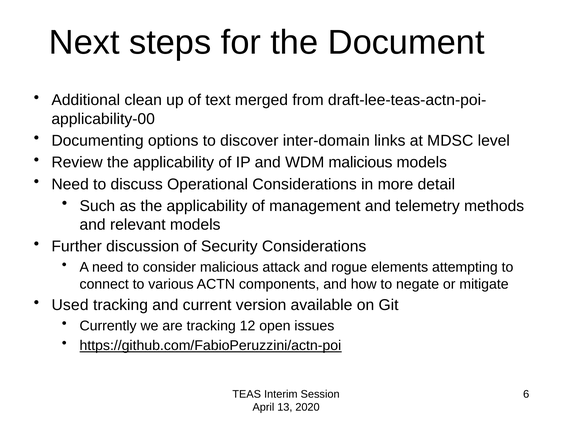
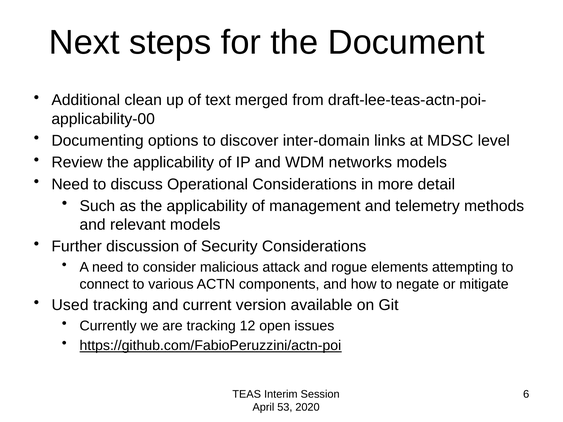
WDM malicious: malicious -> networks (360, 162)
13: 13 -> 53 (285, 408)
